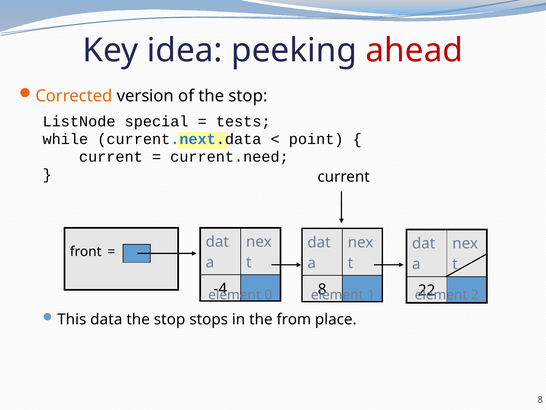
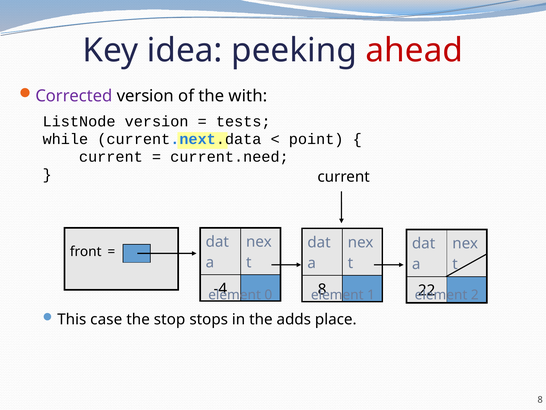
Corrected colour: orange -> purple (74, 96)
of the stop: stop -> with (248, 96)
ListNode special: special -> version (157, 121)
data: data -> case (106, 319)
from: from -> adds (294, 319)
